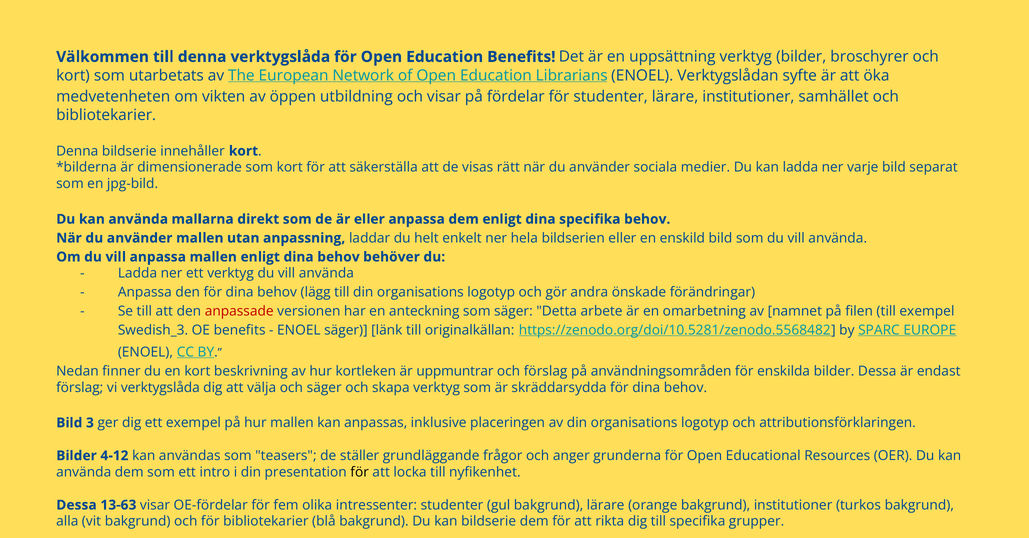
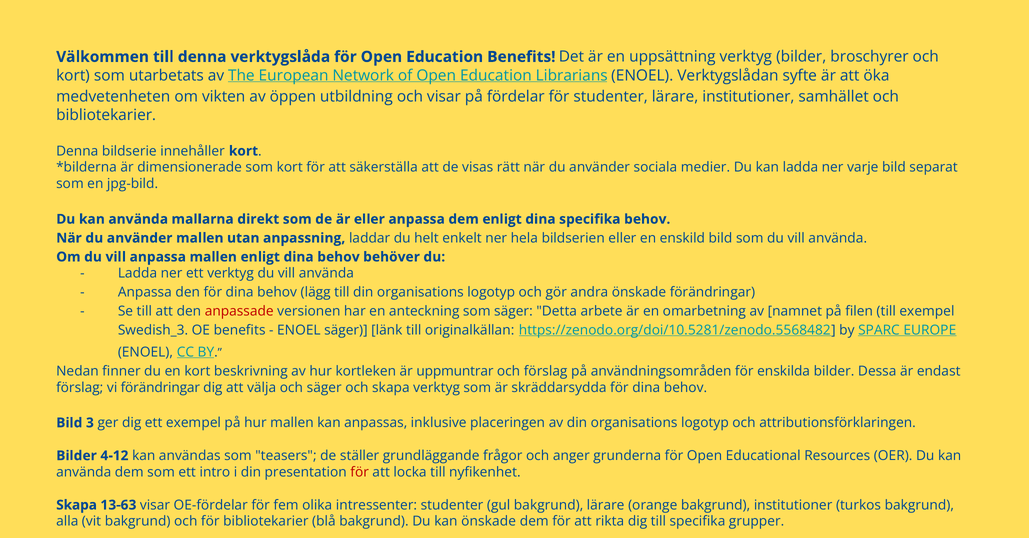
vi verktygslåda: verktygslåda -> förändringar (160, 387)
för colour: black -> red (360, 472)
Dessa: Dessa -> Skapa (77, 505)
kan bildserie: bildserie -> önskade (489, 521)
